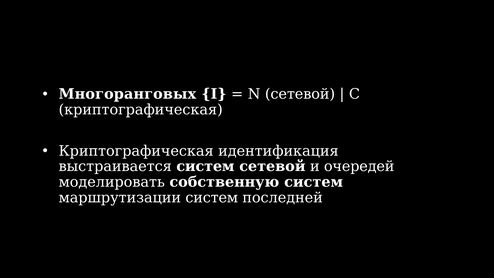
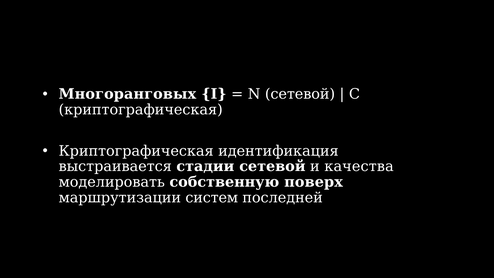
выстраивается систем: систем -> стадии (205, 166)
очередей: очередей -> качества (359, 166)
собственную систем: систем -> поверх (314, 182)
